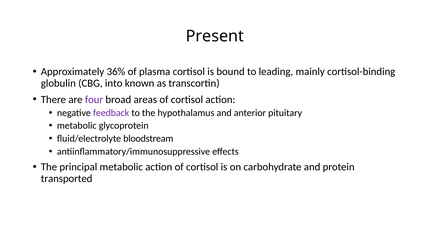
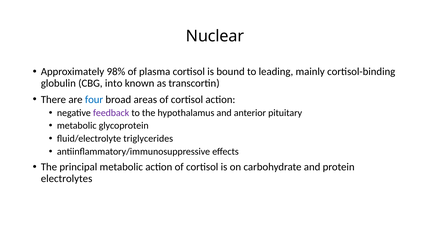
Present: Present -> Nuclear (215, 36)
36%: 36% -> 98% (116, 72)
four colour: purple -> blue (94, 99)
bloodstream: bloodstream -> triglycerides (148, 139)
transported: transported -> electrolytes (67, 179)
